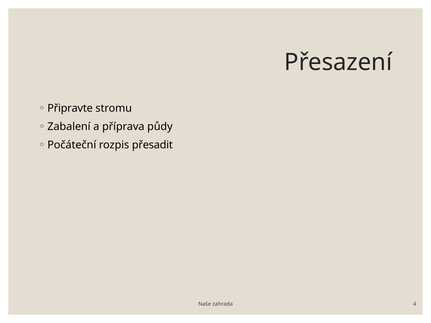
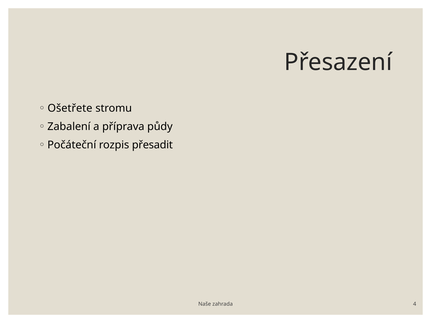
Připravte: Připravte -> Ošetřete (70, 109)
